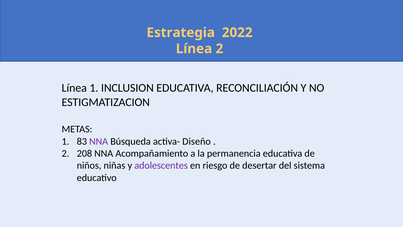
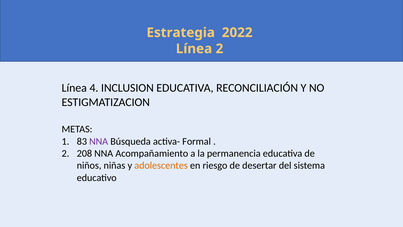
Línea 1: 1 -> 4 (94, 88)
Diseño: Diseño -> Formal (197, 141)
adolescentes colour: purple -> orange (161, 165)
